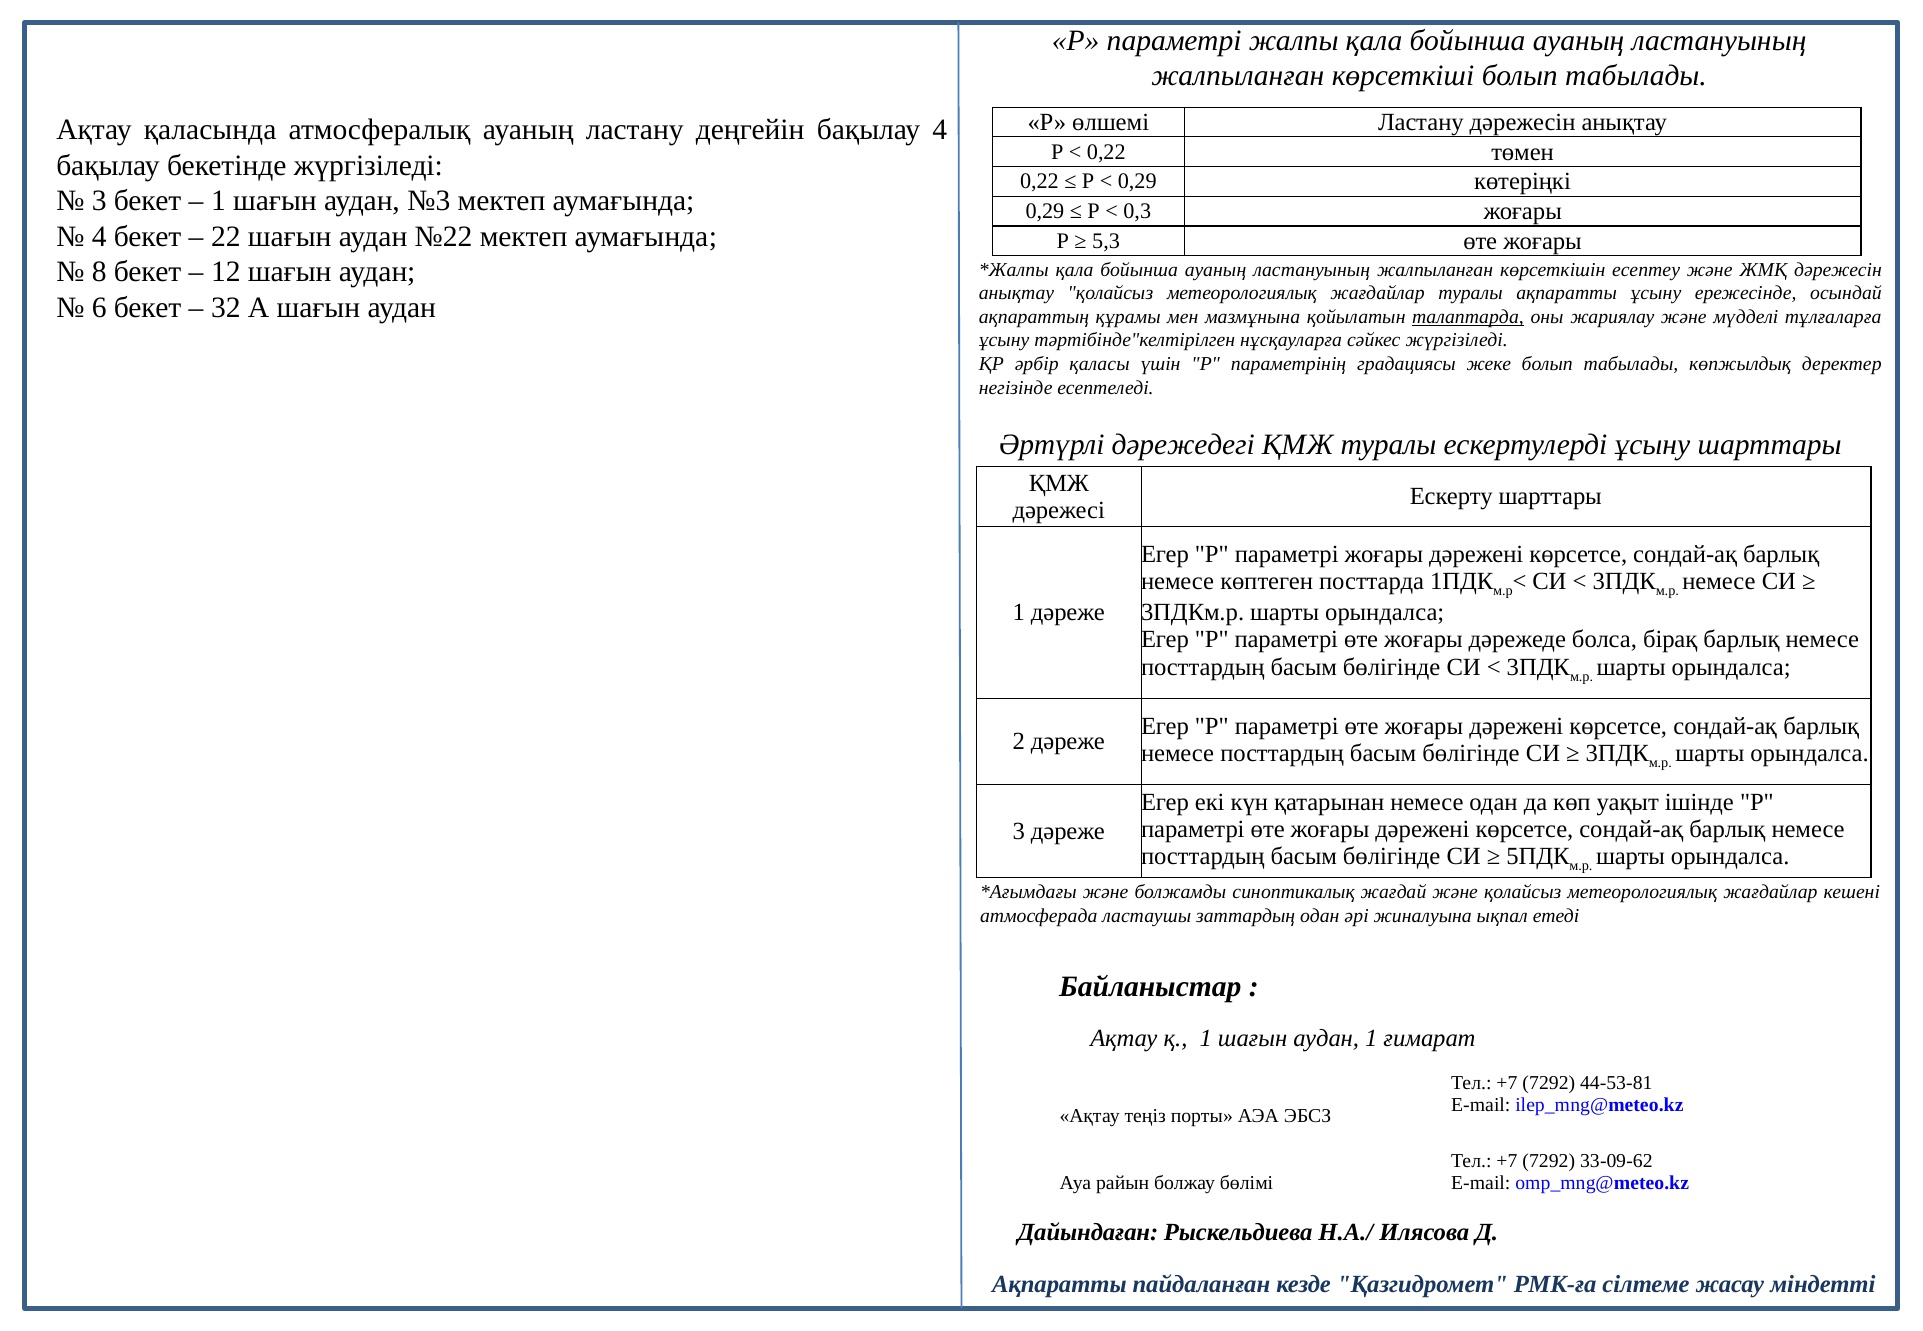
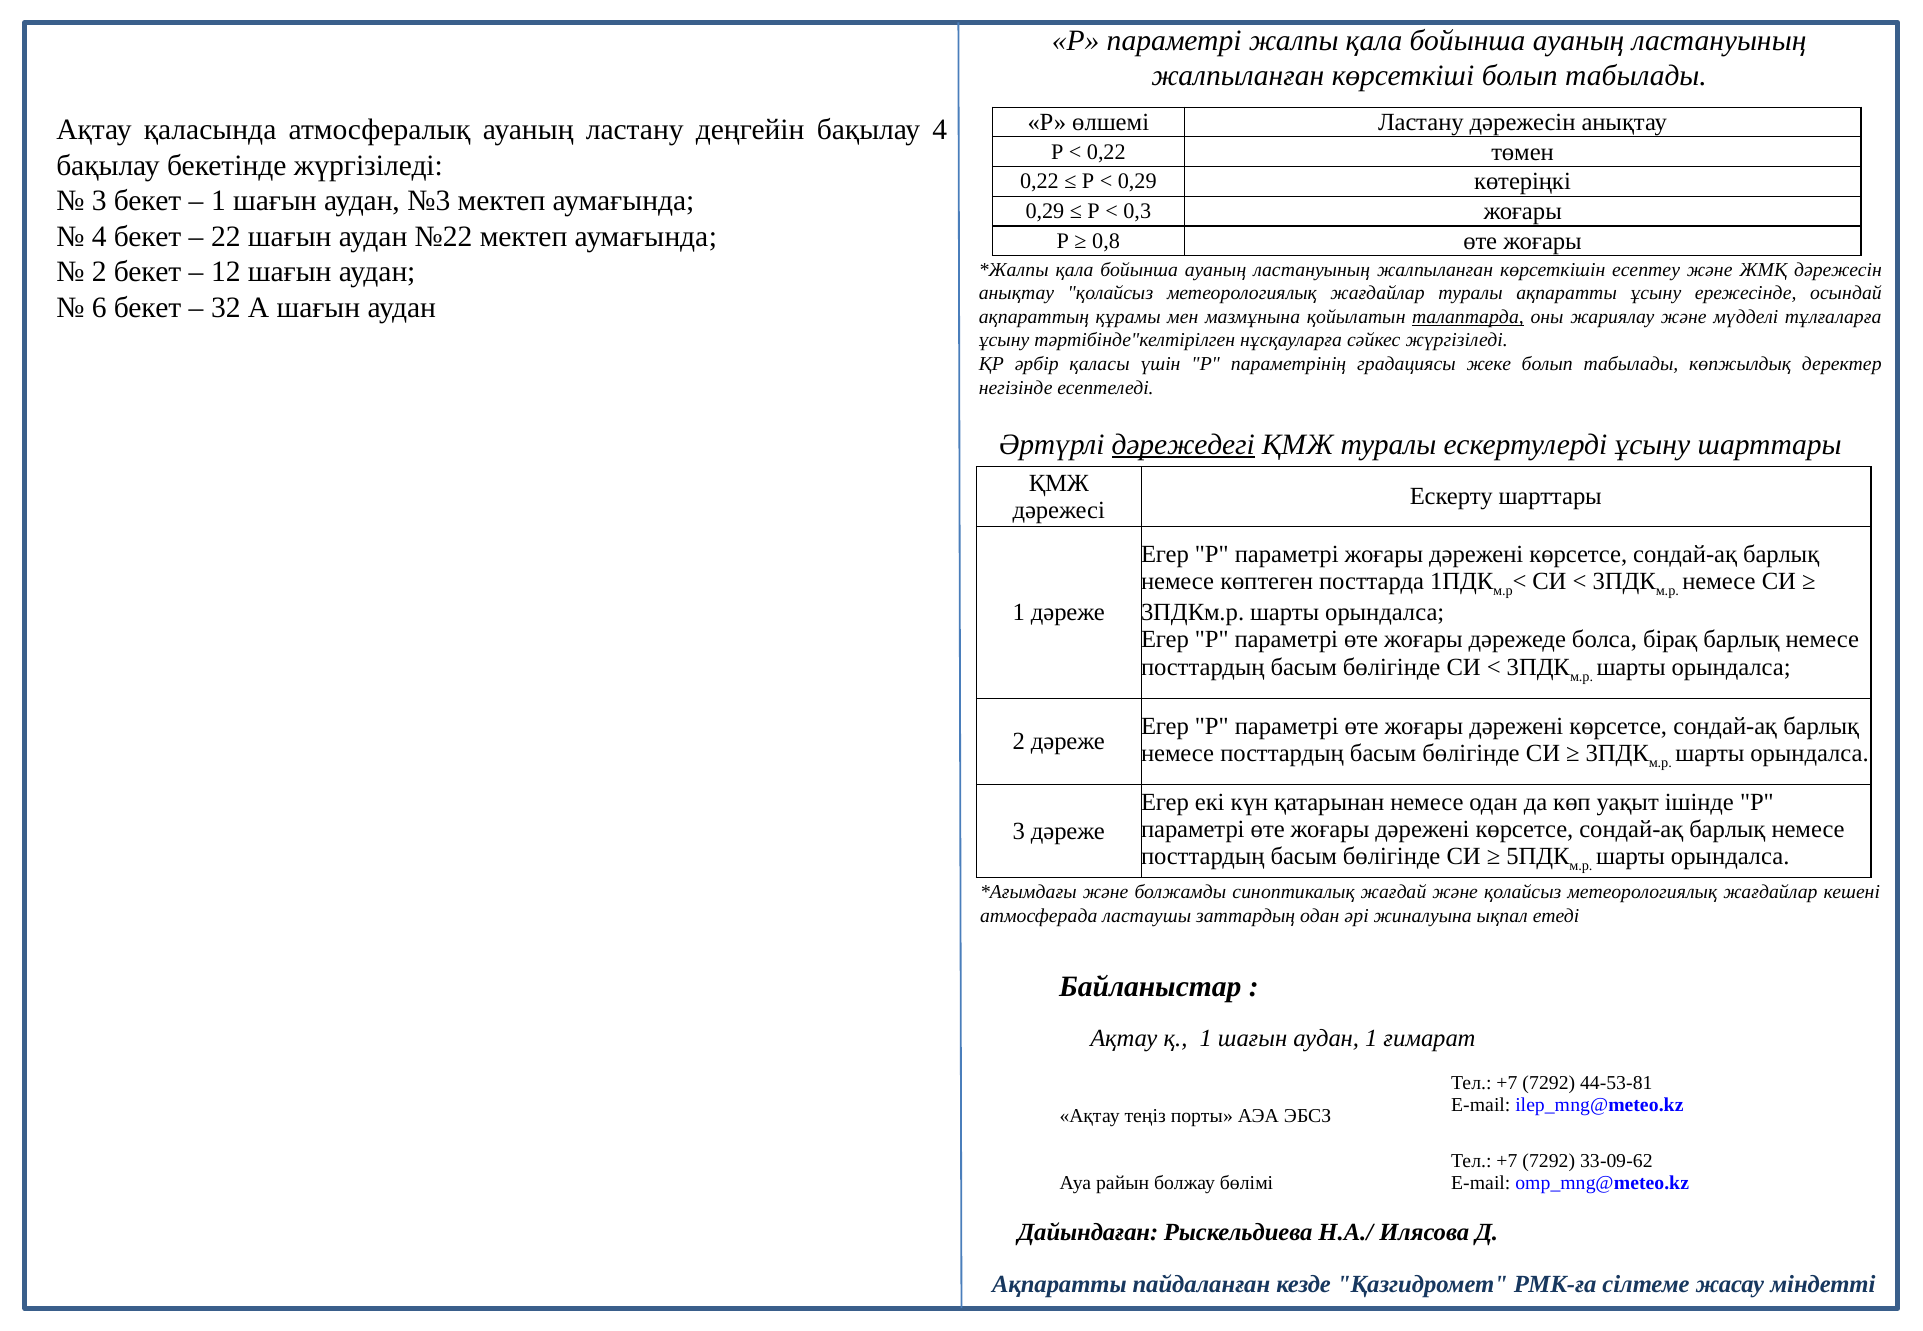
5,3: 5,3 -> 0,8 (1106, 241)
8: 8 -> 2 (99, 272)
дәрежедегі underline: none -> present (1183, 445)
